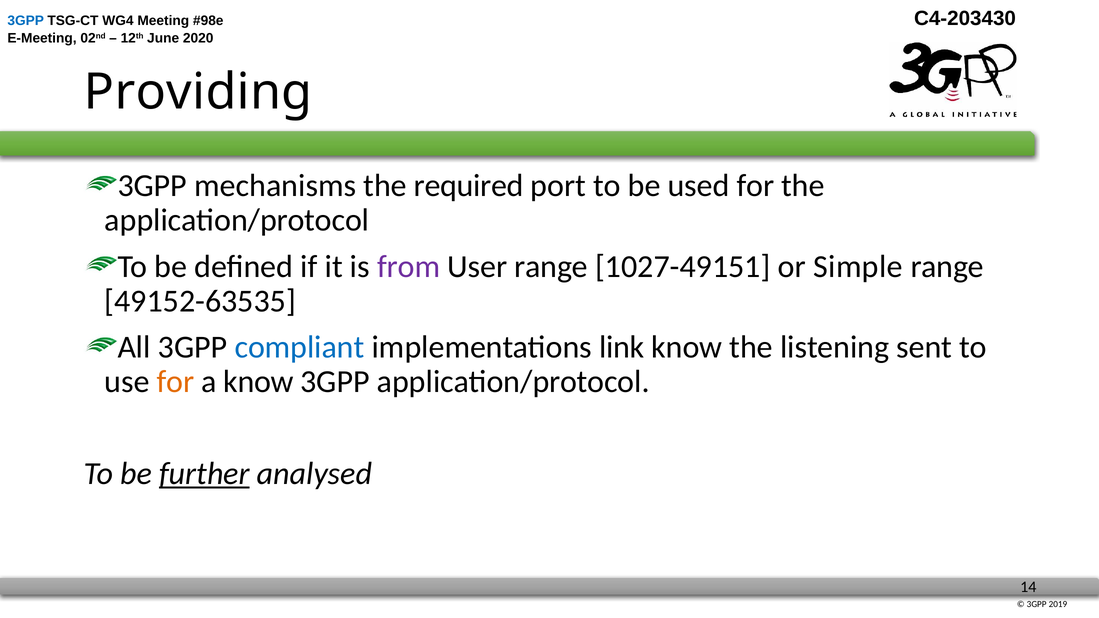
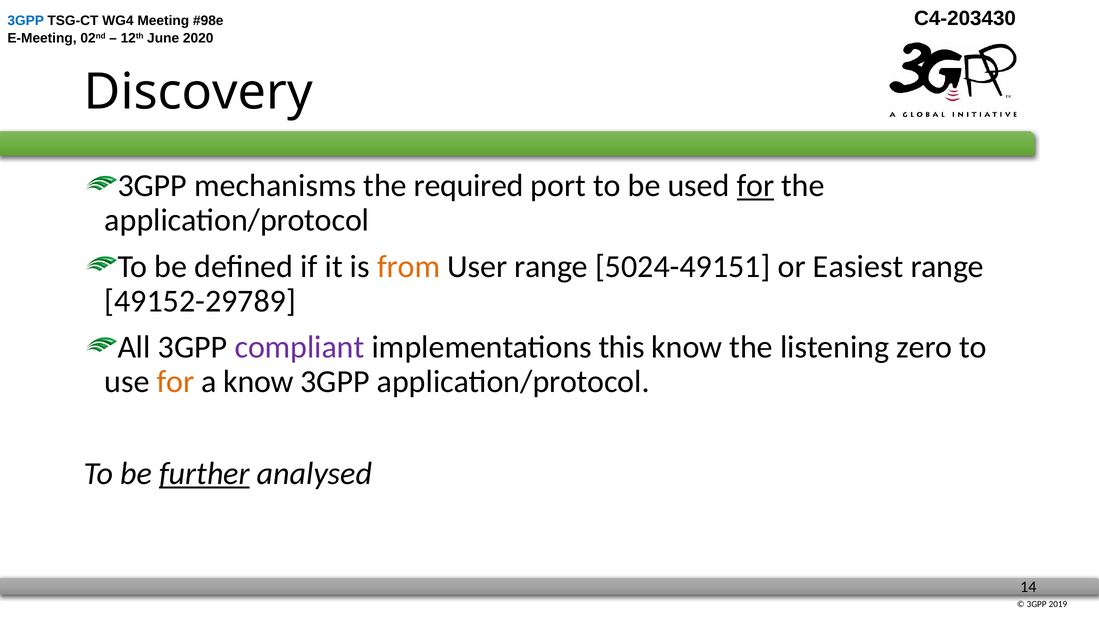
Providing: Providing -> Discovery (198, 92)
for underline: none -> present (756, 186)
from colour: purple -> orange (409, 267)
1027-49151: 1027-49151 -> 5024-49151 (683, 267)
Simple: Simple -> Easiest (858, 267)
49152-63535: 49152-63535 -> 49152-29789 (200, 301)
compliant colour: blue -> purple (299, 347)
link: link -> this (622, 347)
sent: sent -> zero (924, 347)
